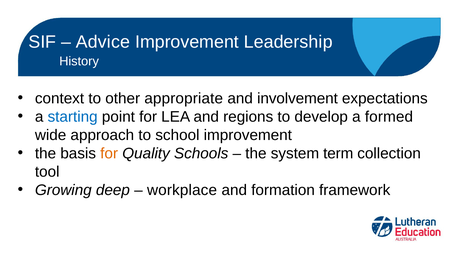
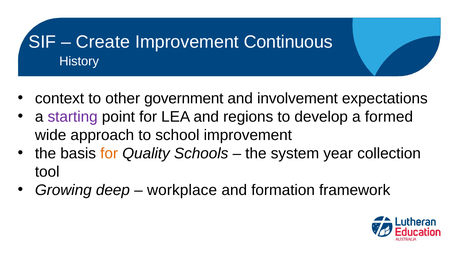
Advice: Advice -> Create (103, 42)
Leadership: Leadership -> Continuous (288, 42)
appropriate: appropriate -> government (184, 98)
starting colour: blue -> purple (73, 117)
term: term -> year (338, 153)
